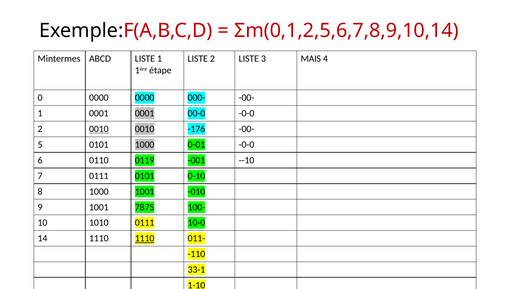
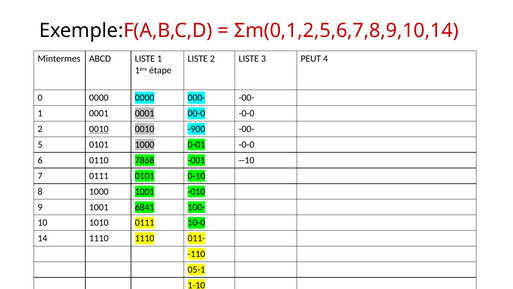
MAIS: MAIS -> PEUT (311, 59)
-176: -176 -> -900 (196, 129)
0119: 0119 -> 7868 (145, 160)
7875: 7875 -> 6841 (145, 207)
1110 underline: present -> none (145, 238)
33-1: 33-1 -> 05-1 (196, 269)
